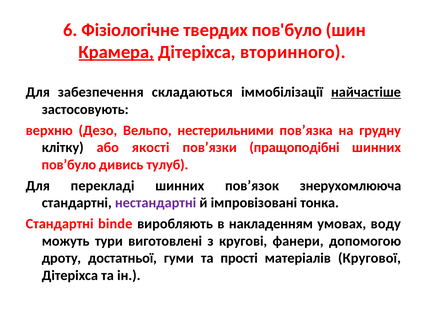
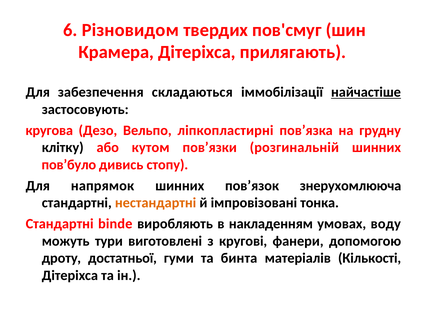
Фізіологічне: Фізіологічне -> Різновидом (130, 30)
пов'було: пов'було -> пов'смуг (287, 30)
Крамера underline: present -> none (116, 52)
вторинного: вторинного -> прилягають (293, 52)
верхню: верхню -> кругова (49, 130)
нестерильними: нестерильними -> ліпкопластирні (225, 130)
якості: якості -> кутом (151, 147)
пращоподібні: пращоподібні -> розгинальній (294, 147)
тулуб: тулуб -> стопу (167, 165)
перекладі: перекладі -> напрямок (103, 186)
нестандартні colour: purple -> orange (156, 203)
прості: прості -> бинта (239, 258)
Кругової: Кругової -> Кількості (370, 258)
